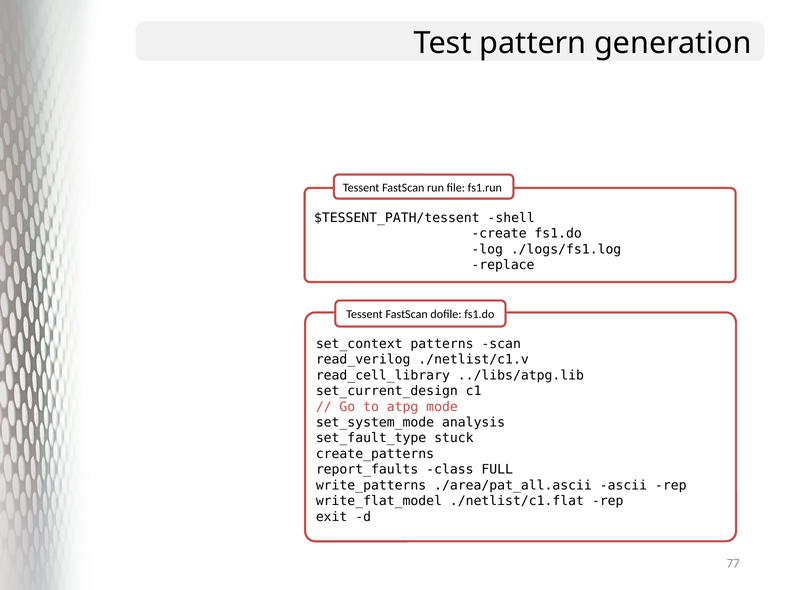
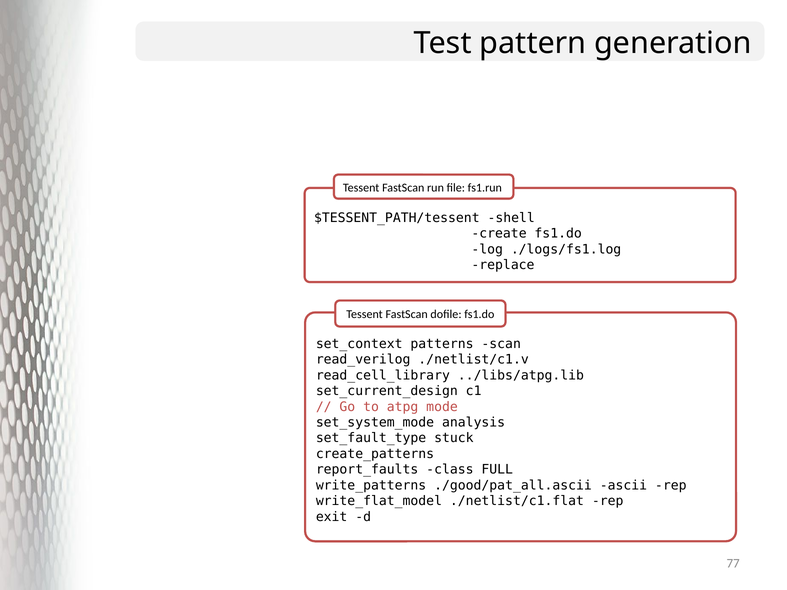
./area/pat_all.ascii: ./area/pat_all.ascii -> ./good/pat_all.ascii (513, 486)
